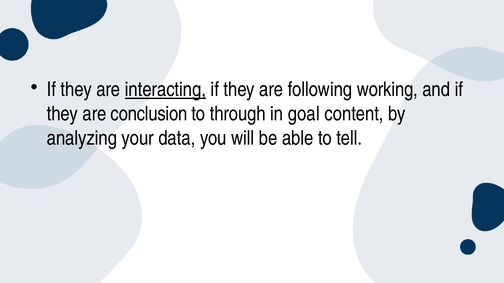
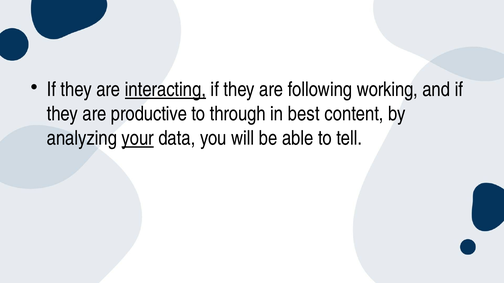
conclusion: conclusion -> productive (149, 114)
goal: goal -> best (304, 114)
your underline: none -> present (138, 139)
